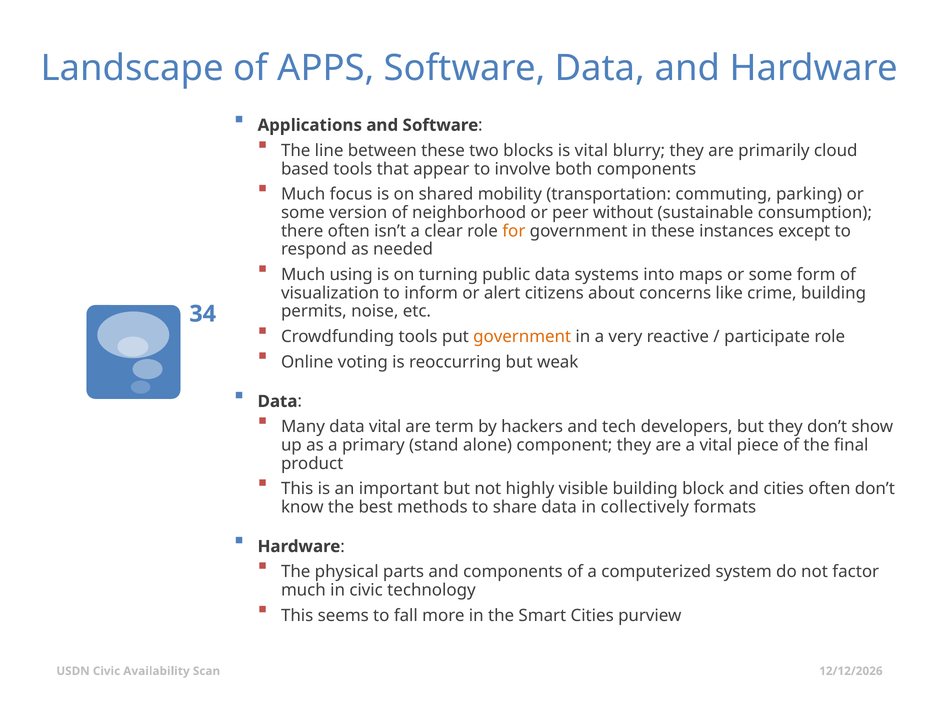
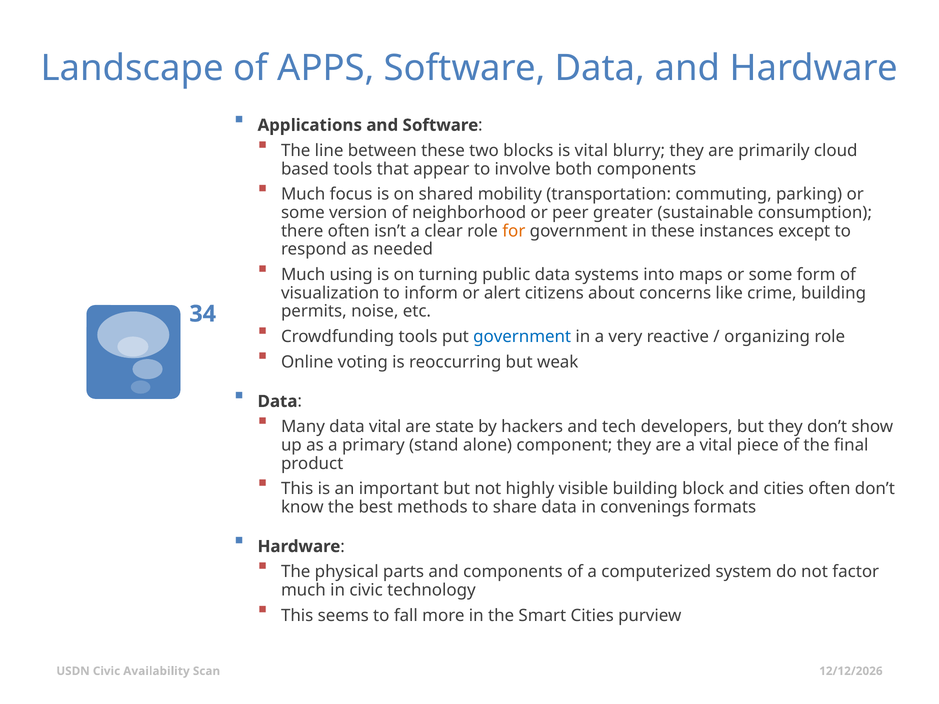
without: without -> greater (623, 213)
government colour: orange -> blue (522, 337)
participate: participate -> organizing (767, 337)
term: term -> state (455, 427)
collectively: collectively -> convenings (645, 507)
